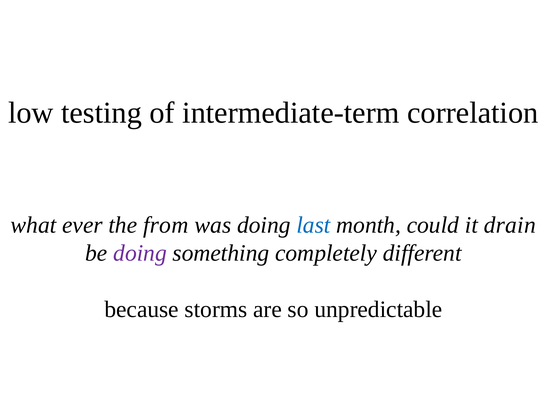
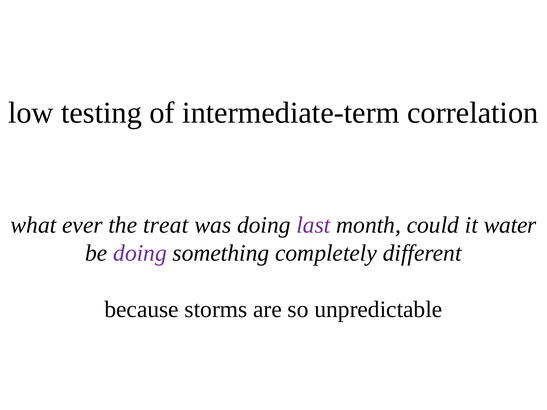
from: from -> treat (166, 225)
last colour: blue -> purple (313, 225)
drain: drain -> water (510, 225)
